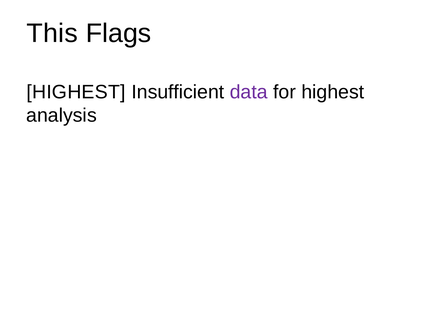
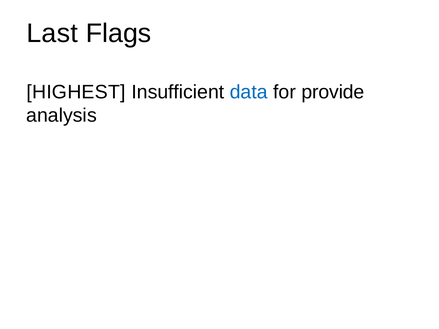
This: This -> Last (52, 33)
data colour: purple -> blue (249, 92)
for highest: highest -> provide (333, 92)
